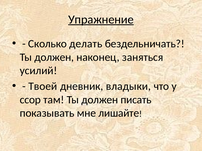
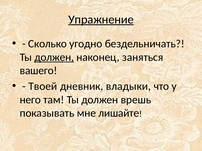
делать: делать -> угодно (86, 44)
должен underline: none -> present (54, 57)
усилий: усилий -> вашего (38, 71)
ссор: ссор -> него (30, 100)
писать: писать -> врешь (136, 100)
